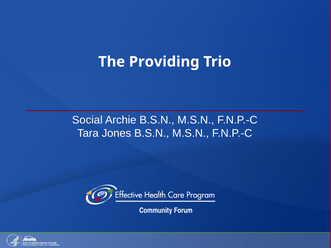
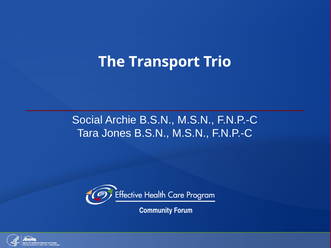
Providing: Providing -> Transport (164, 62)
